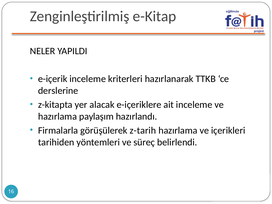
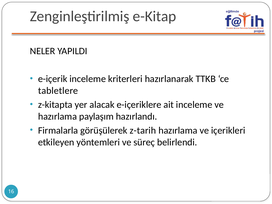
derslerine: derslerine -> tabletlere (58, 91)
tarihiden: tarihiden -> etkileyen (56, 142)
